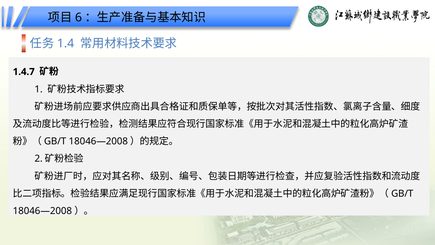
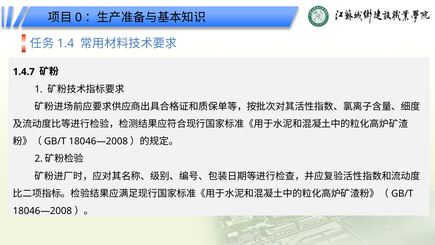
6: 6 -> 0 (78, 17)
